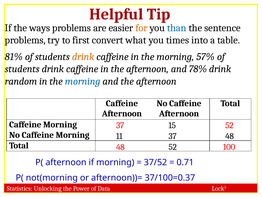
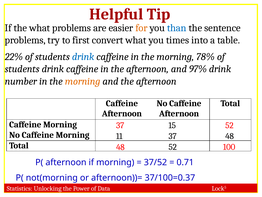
the ways: ways -> what (40, 28)
81%: 81% -> 22% (14, 57)
drink colour: orange -> blue (83, 57)
57%: 57% -> 78% (205, 57)
78%: 78% -> 97% (198, 69)
random: random -> number (21, 81)
morning colour: blue -> orange (83, 81)
